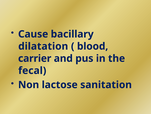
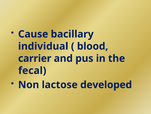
dilatation: dilatation -> individual (43, 46)
sanitation: sanitation -> developed (106, 84)
